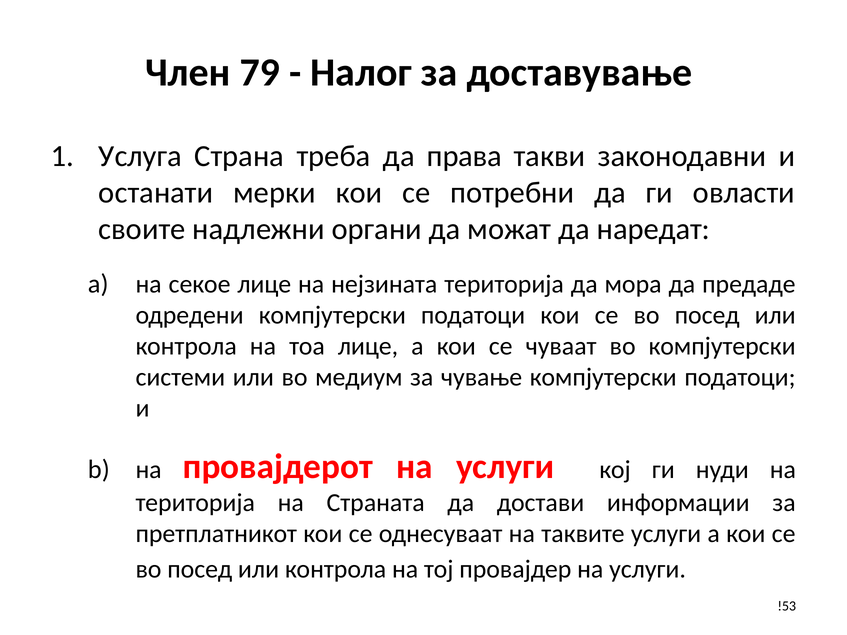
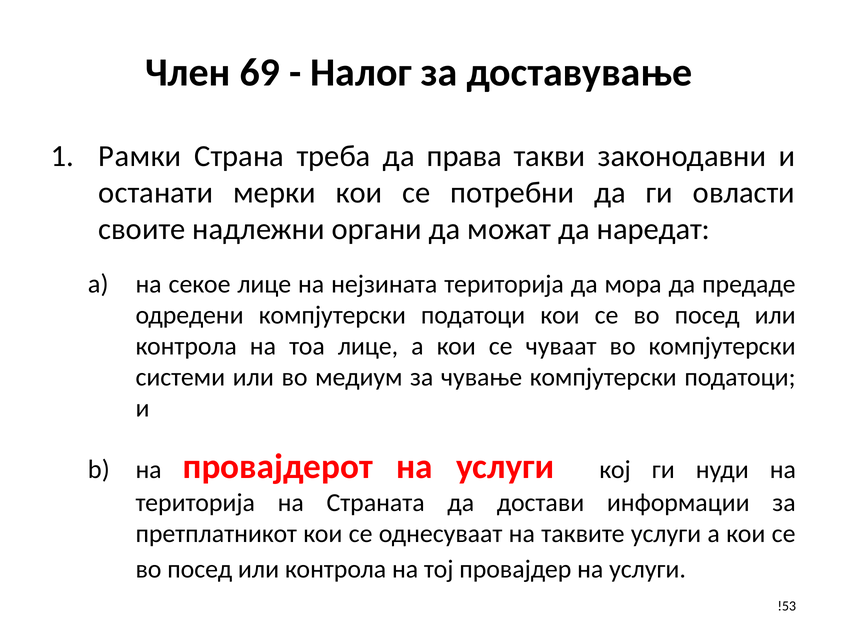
79: 79 -> 69 (260, 73)
Услуга: Услуга -> Рамки (140, 156)
